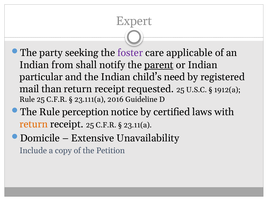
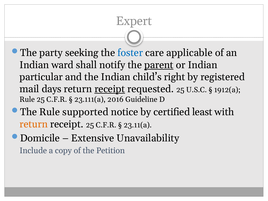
foster colour: purple -> blue (130, 53)
from: from -> ward (63, 65)
need: need -> right (175, 77)
than: than -> days (52, 89)
receipt underline: none -> present (110, 89)
perception: perception -> supported (85, 112)
laws: laws -> least (202, 112)
